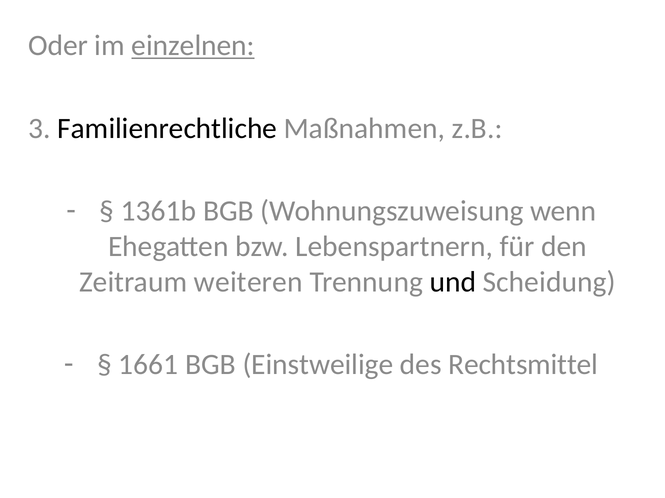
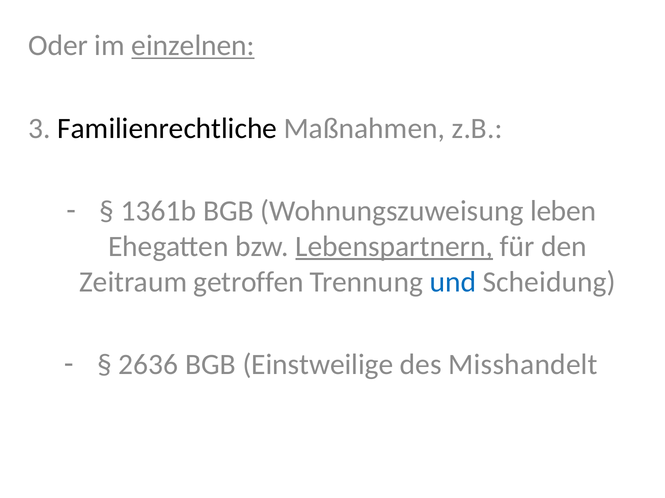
wenn: wenn -> leben (563, 211)
Lebenspartnern underline: none -> present (394, 247)
weiteren: weiteren -> getroffen (249, 282)
und colour: black -> blue (453, 282)
1661: 1661 -> 2636 (148, 365)
Rechtsmittel: Rechtsmittel -> Misshandelt (523, 365)
